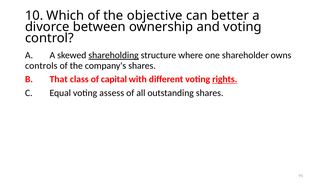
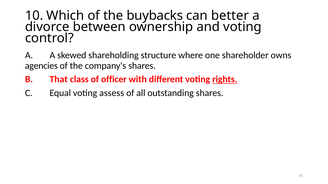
objective: objective -> buybacks (155, 16)
shareholding underline: present -> none (114, 55)
controls: controls -> agencies (41, 66)
capital: capital -> officer (114, 80)
